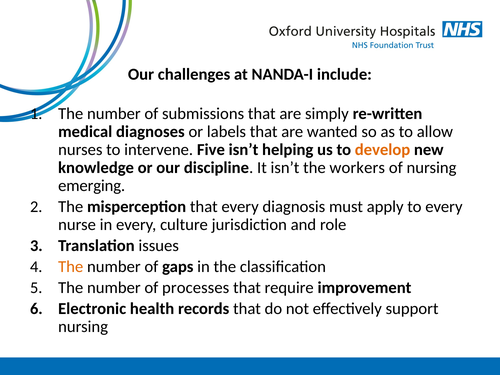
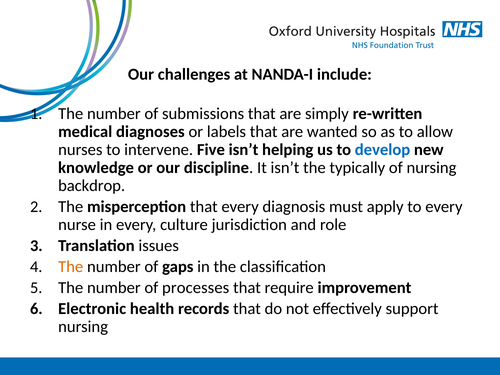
develop colour: orange -> blue (383, 150)
workers: workers -> typically (357, 168)
emerging: emerging -> backdrop (92, 186)
